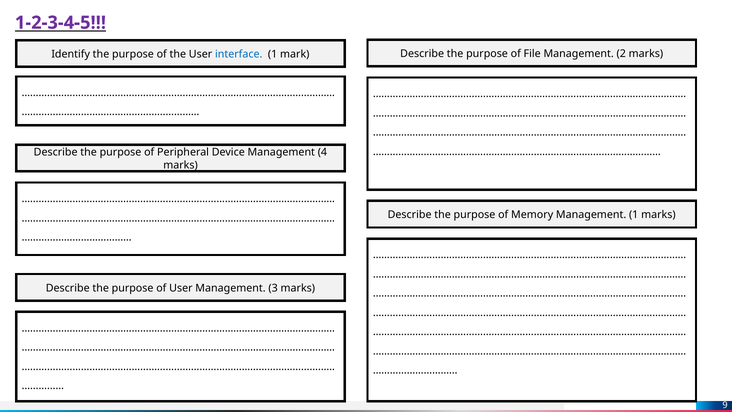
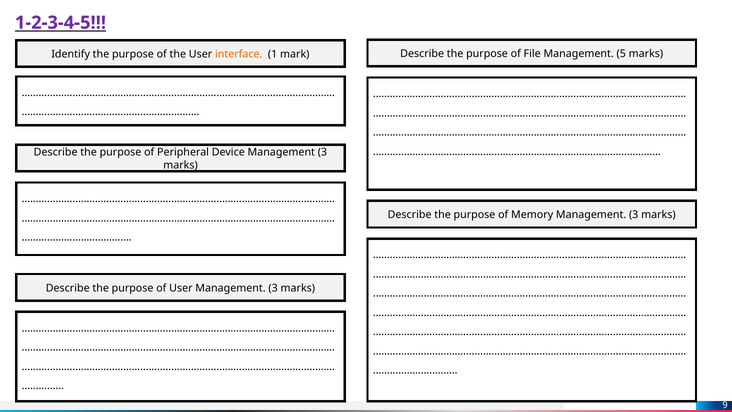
2: 2 -> 5 (621, 54)
interface colour: blue -> orange (239, 54)
Device Management 4: 4 -> 3 (322, 152)
Memory Management 1: 1 -> 3 (634, 215)
